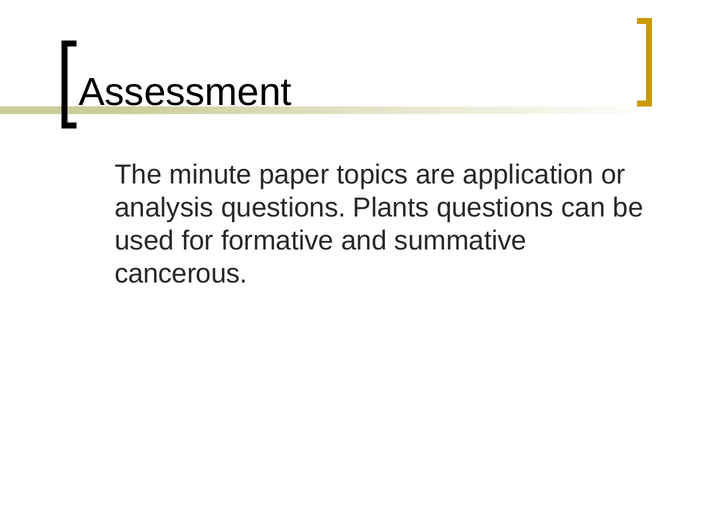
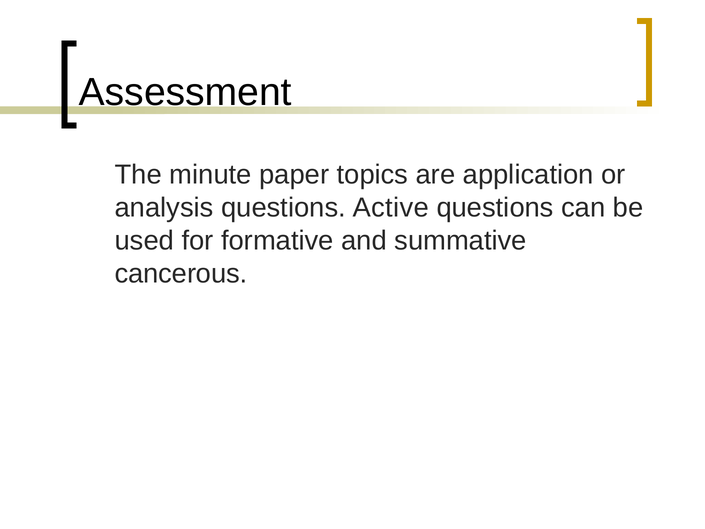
Plants: Plants -> Active (391, 208)
